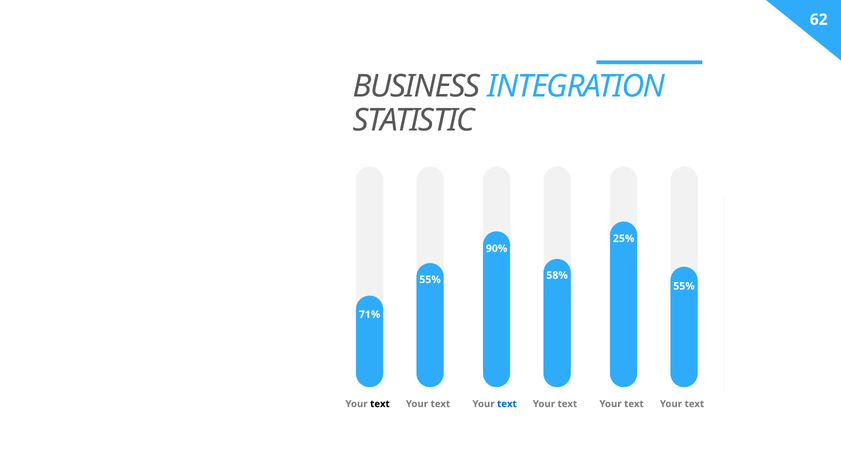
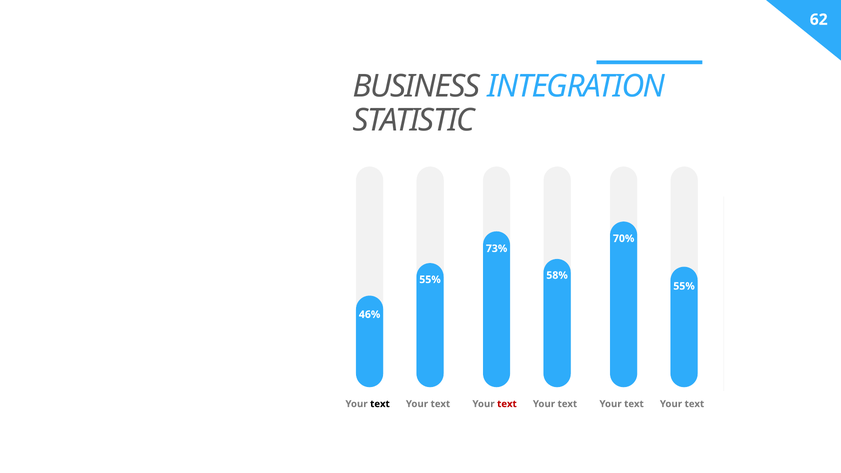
25%: 25% -> 70% (624, 239)
90%: 90% -> 73% (497, 249)
71%: 71% -> 46% (370, 315)
text colour: blue -> red (507, 404)
